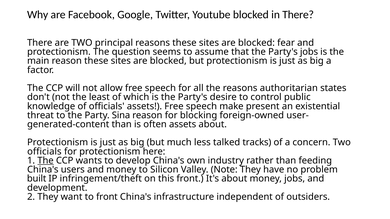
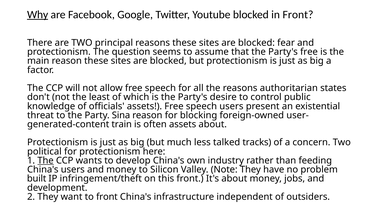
Why underline: none -> present (38, 15)
in There: There -> Front (298, 15)
Party's jobs: jobs -> free (309, 52)
speech make: make -> users (231, 106)
than: than -> train (122, 125)
officials: officials -> political (44, 152)
